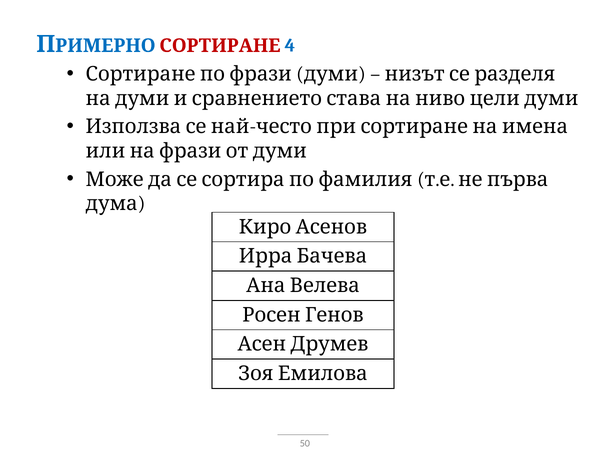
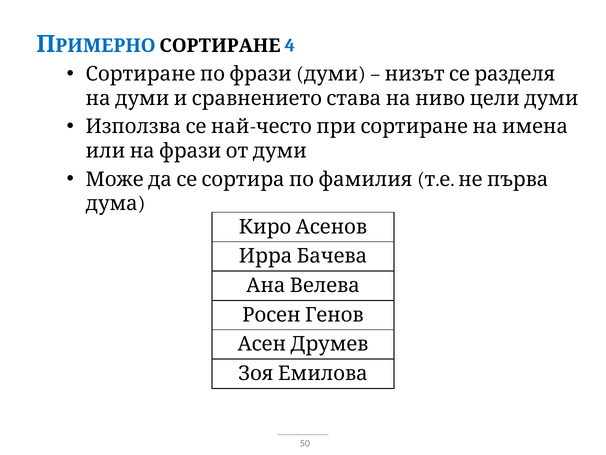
СОРТИРАНЕ colour: red -> black (220, 46)
